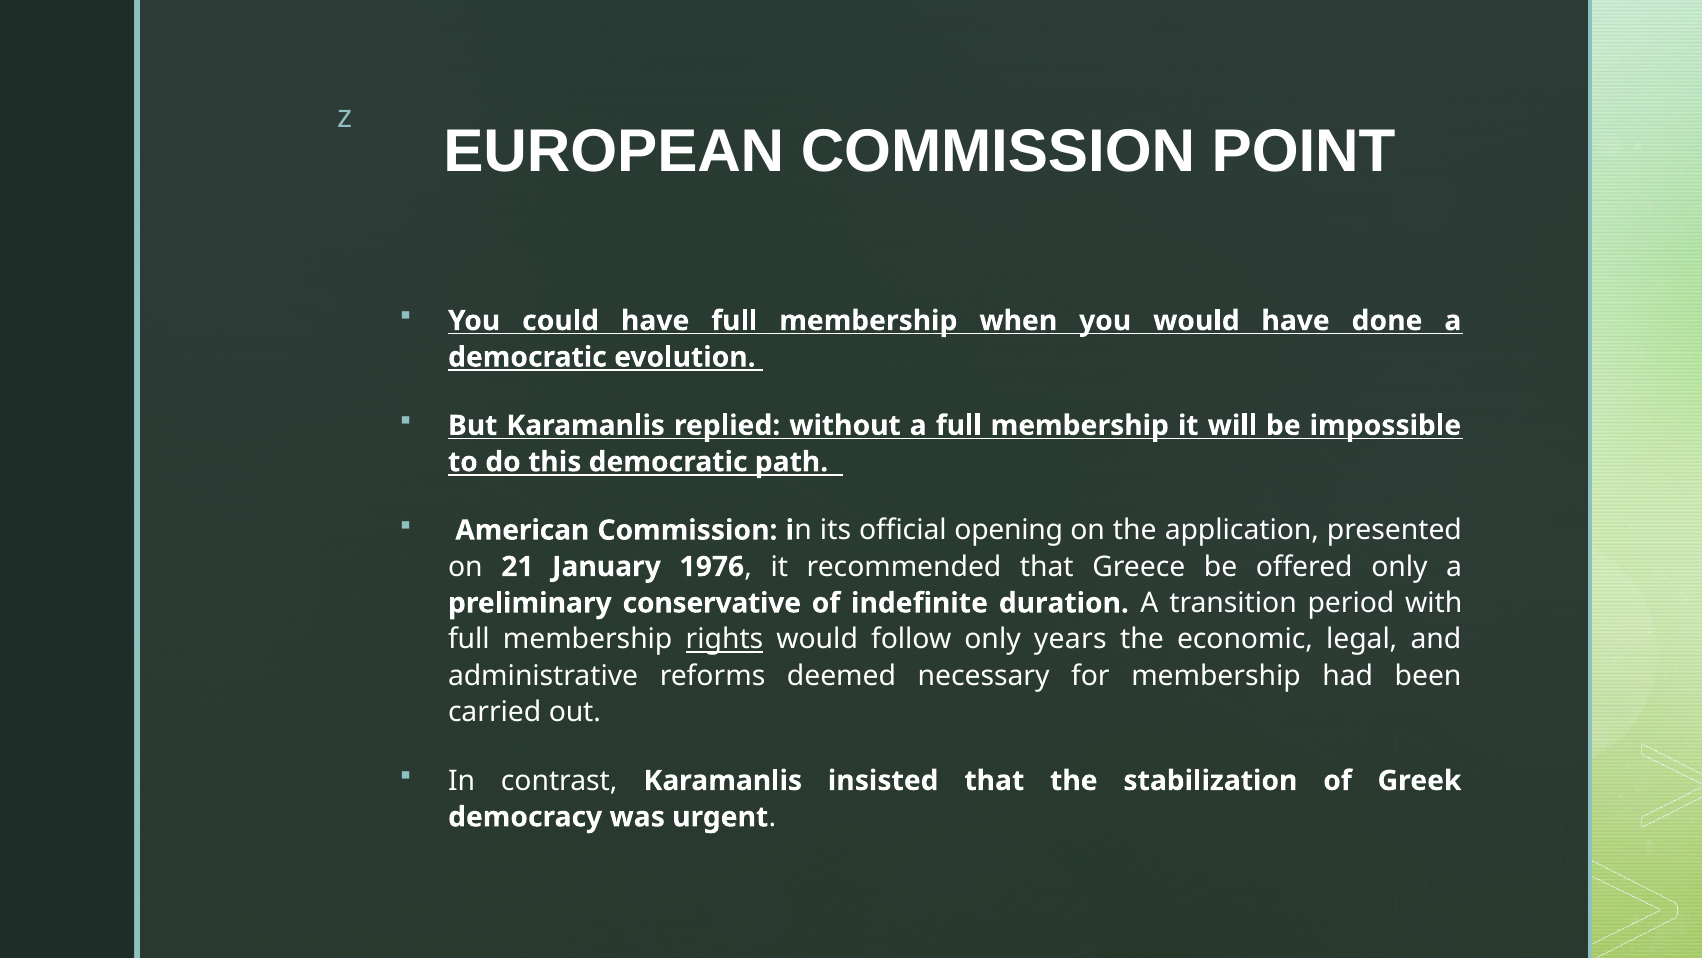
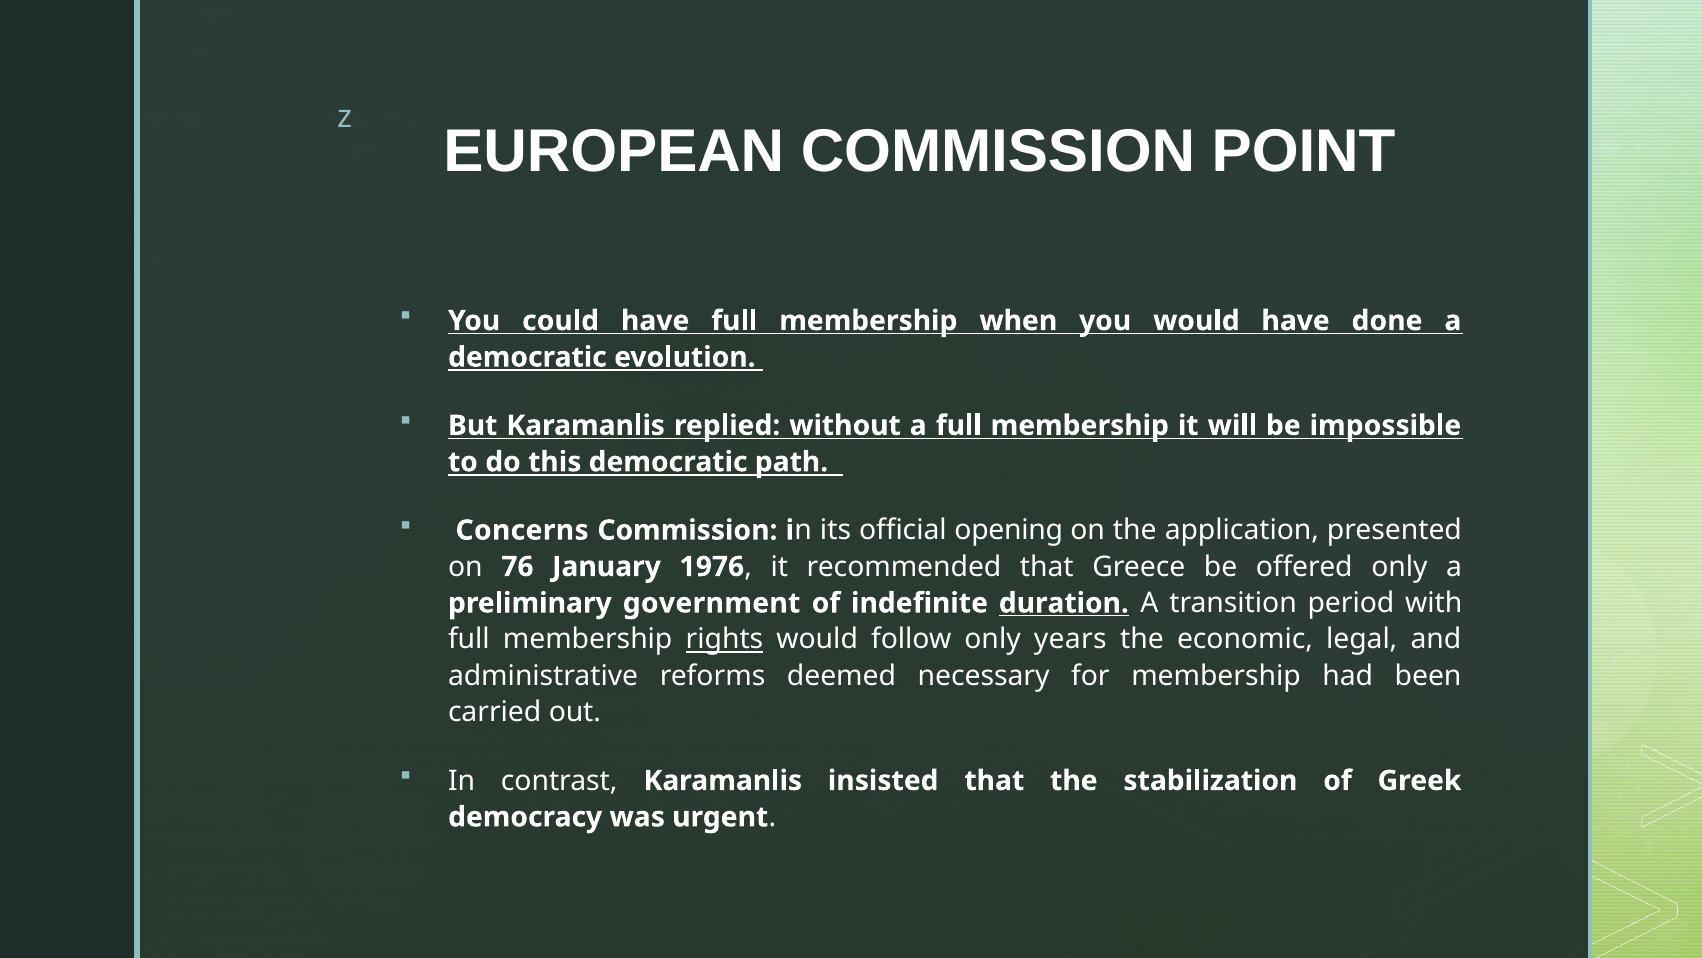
American: American -> Concerns (522, 530)
21: 21 -> 76 (517, 566)
conservative: conservative -> government (712, 603)
duration underline: none -> present (1064, 603)
